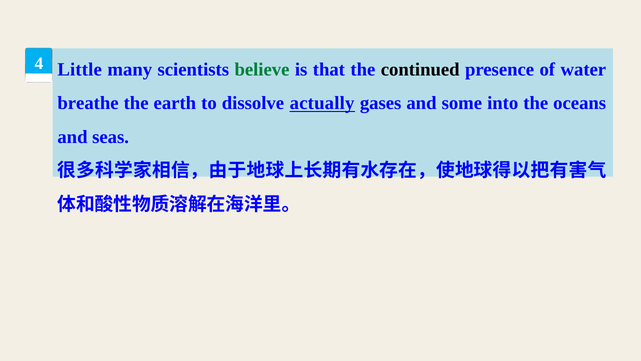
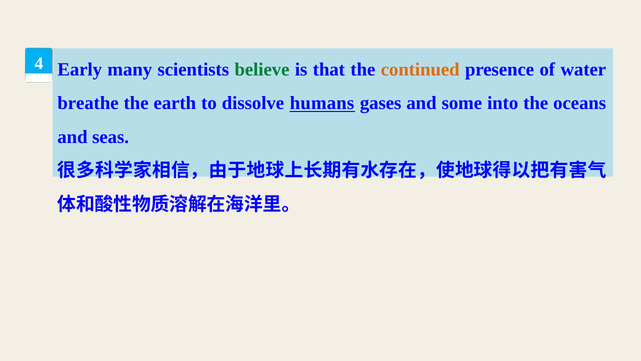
Little: Little -> Early (80, 70)
continued colour: black -> orange (420, 70)
actually: actually -> humans (322, 103)
